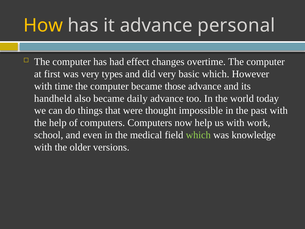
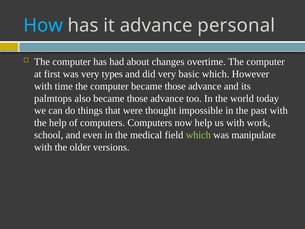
How colour: yellow -> light blue (43, 25)
effect: effect -> about (138, 62)
handheld: handheld -> palmtops (53, 98)
also became daily: daily -> those (137, 98)
knowledge: knowledge -> manipulate (254, 135)
